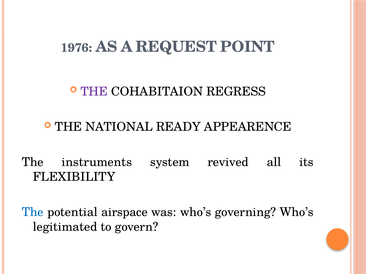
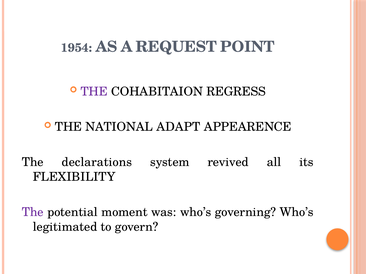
1976: 1976 -> 1954 (76, 48)
READY: READY -> ADAPT (178, 127)
instruments: instruments -> declarations (97, 163)
The colour: blue -> purple (33, 213)
airspace: airspace -> moment (124, 213)
